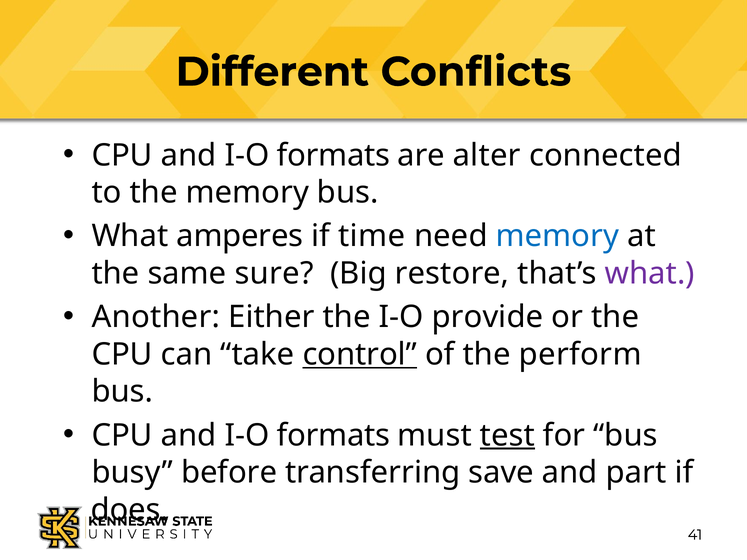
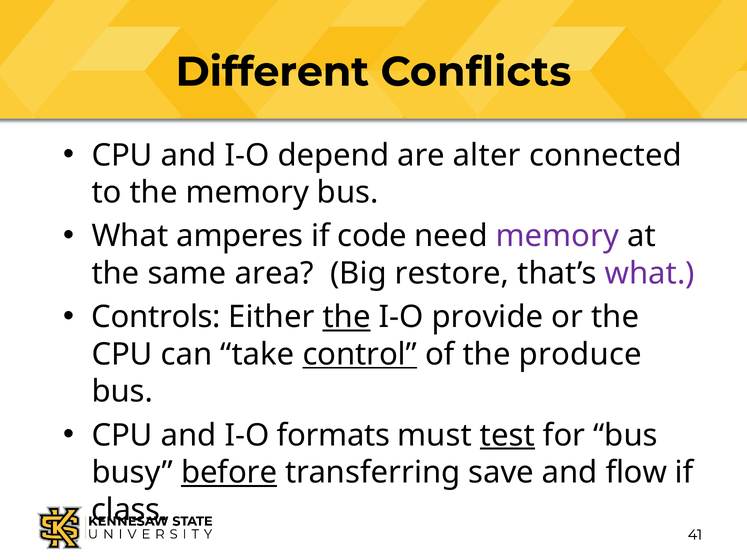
formats: formats -> depend (333, 155)
time: time -> code (372, 236)
memory colour: blue -> purple (557, 236)
sure: sure -> area (274, 274)
Another: Another -> Controls (156, 317)
the underline: none -> present (347, 317)
perform: perform -> produce (580, 355)
before underline: none -> present (229, 473)
part: part -> flow (636, 473)
does: does -> class (130, 510)
